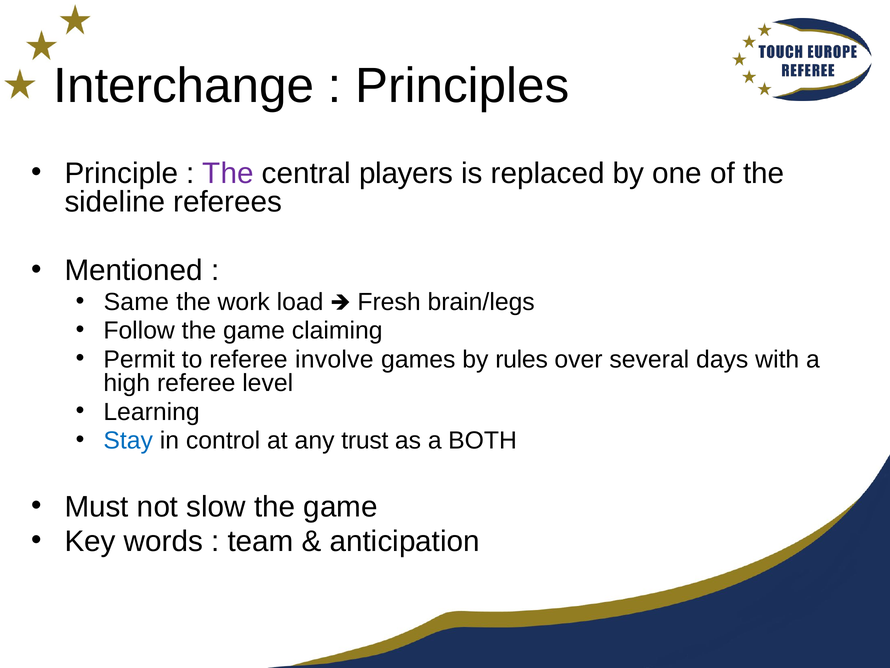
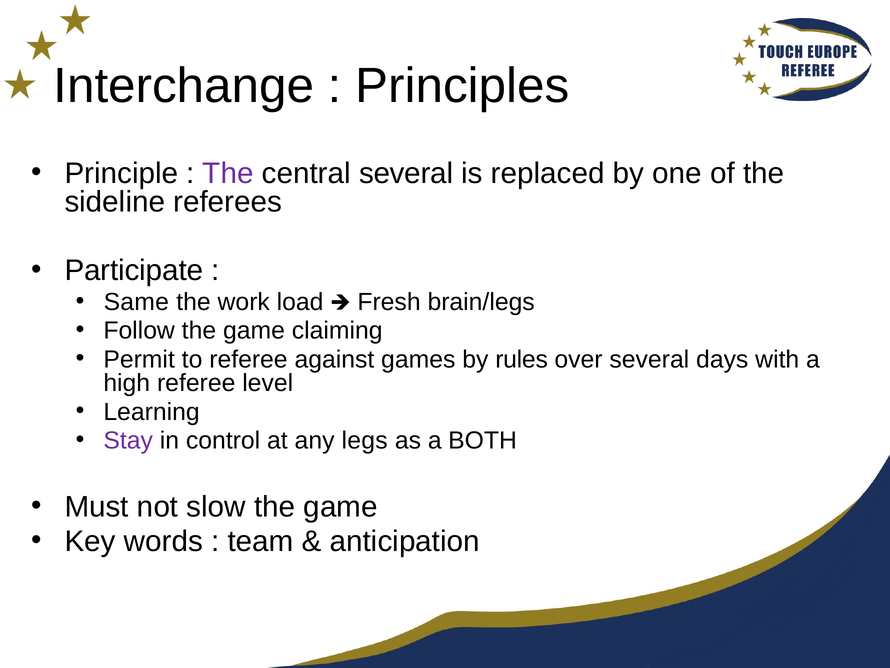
central players: players -> several (406, 173)
Mentioned: Mentioned -> Participate (134, 270)
involve: involve -> against (334, 359)
Stay colour: blue -> purple (128, 440)
trust: trust -> legs (365, 440)
